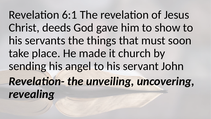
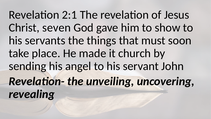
6:1: 6:1 -> 2:1 (70, 15)
deeds: deeds -> seven (57, 28)
